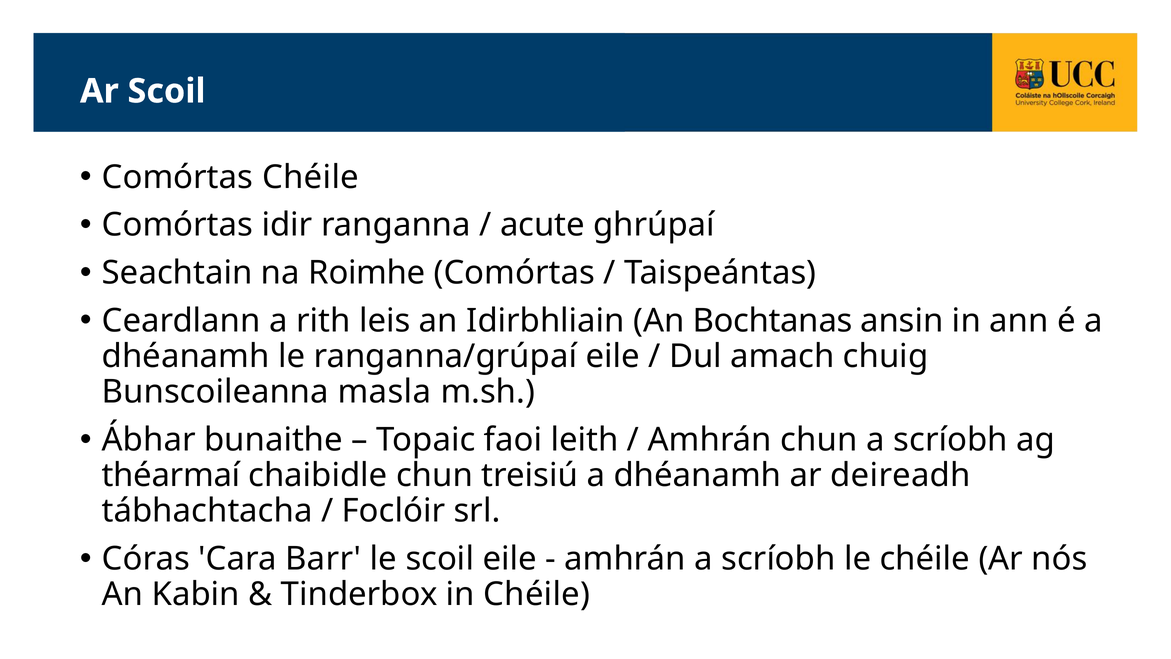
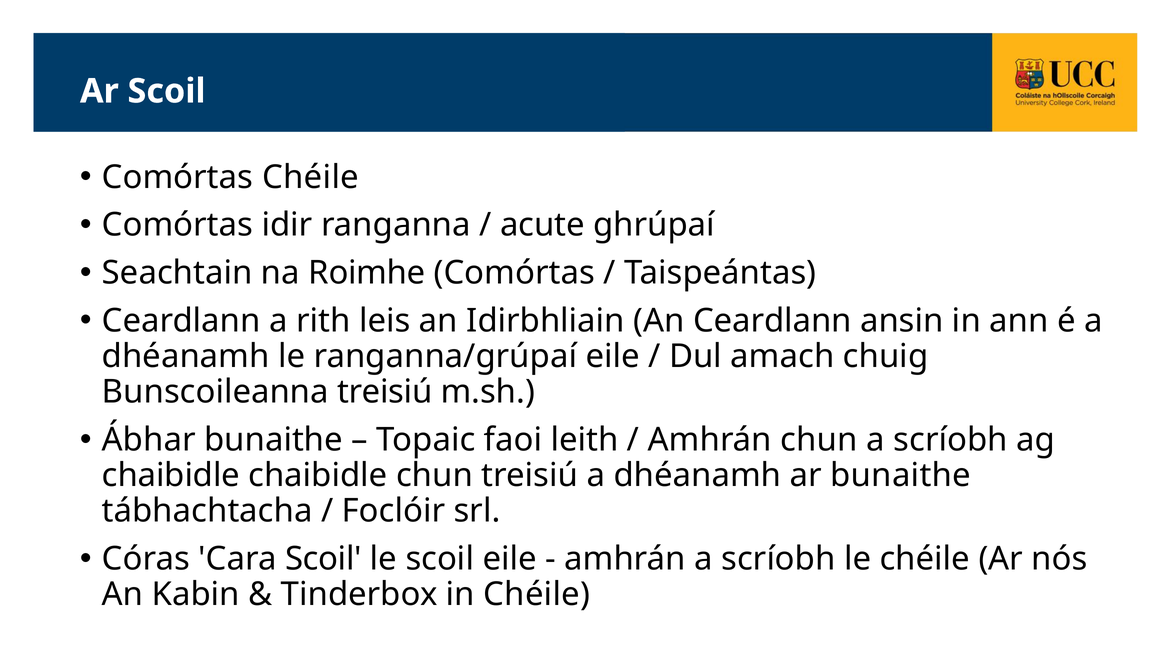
An Bochtanas: Bochtanas -> Ceardlann (772, 321)
Bunscoileanna masla: masla -> treisiú (385, 392)
théarmaí: théarmaí -> chaibidle (171, 475)
ar deireadh: deireadh -> bunaithe (901, 475)
Cara Barr: Barr -> Scoil (323, 559)
